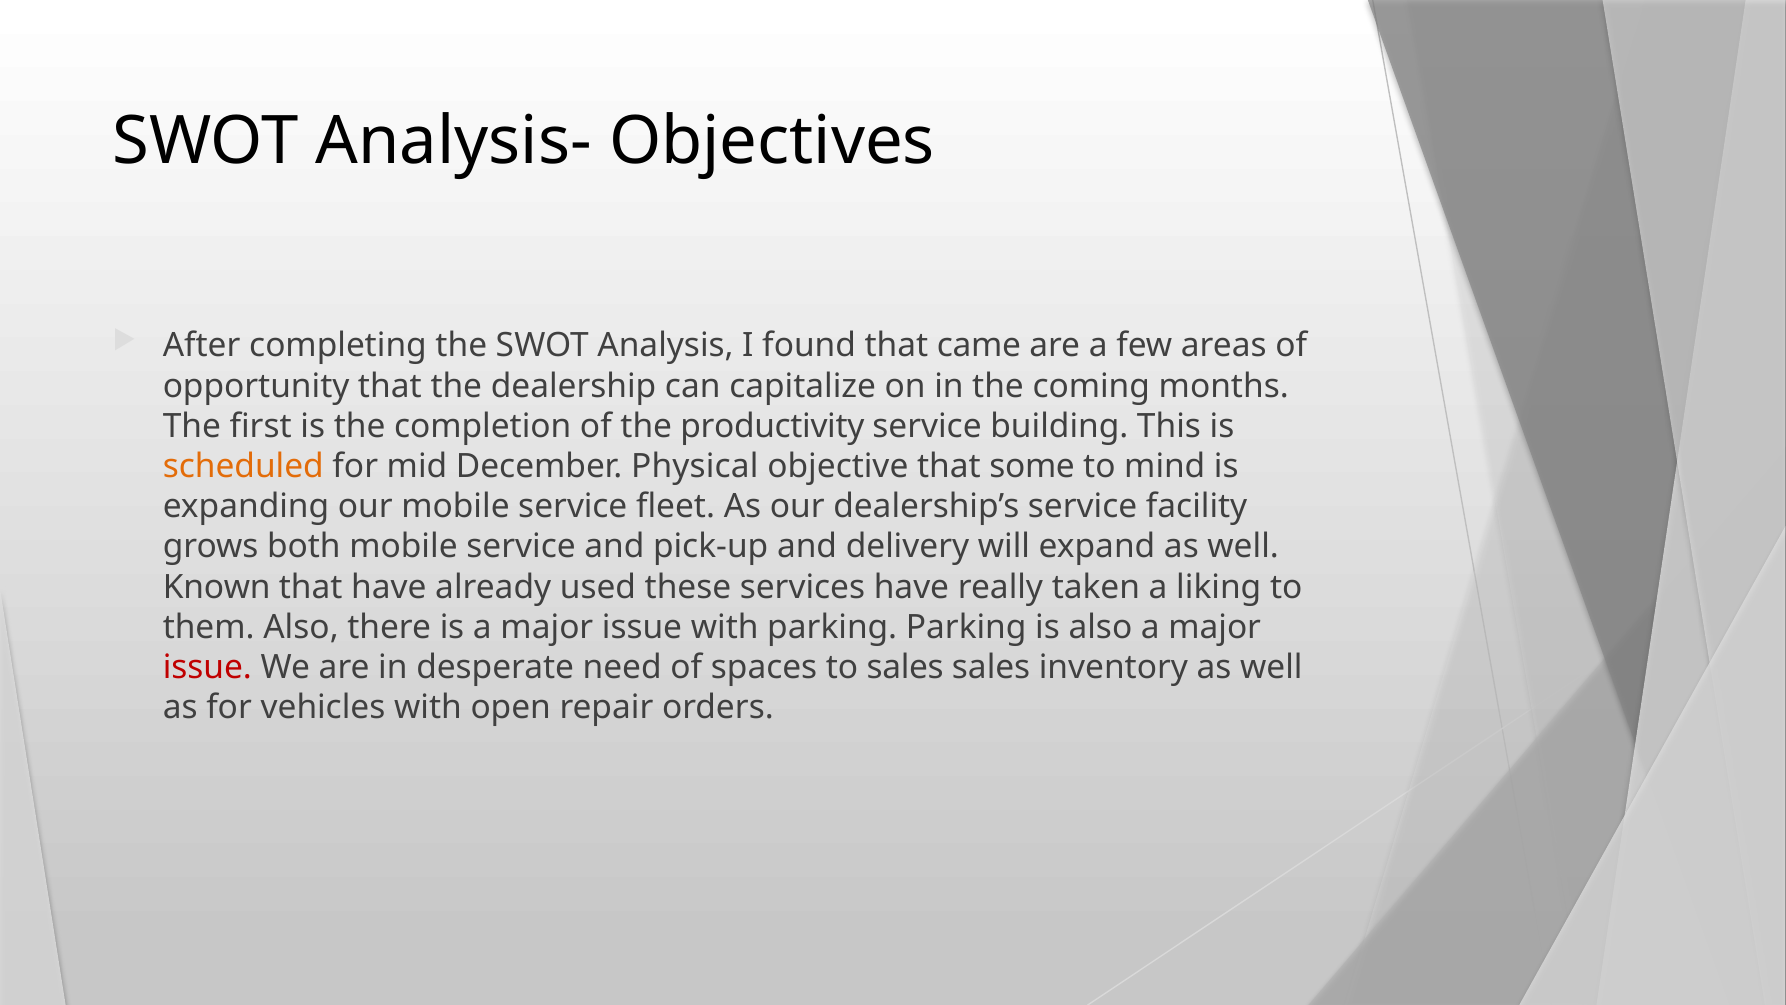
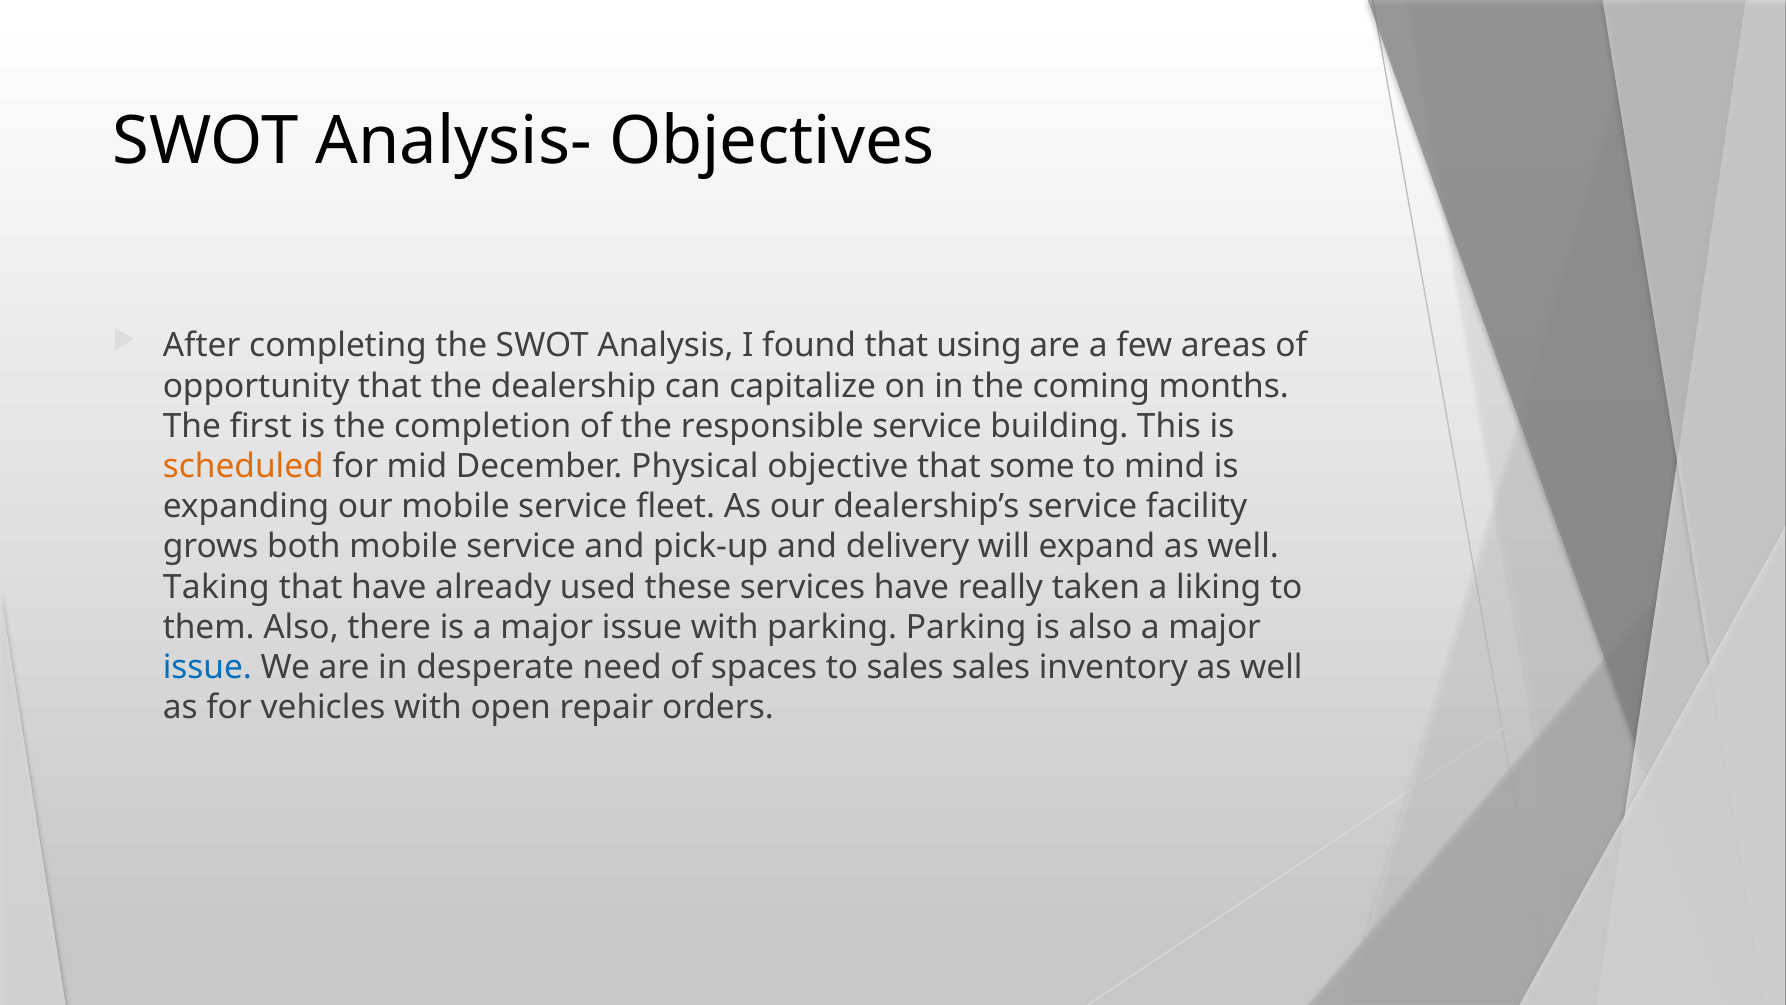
came: came -> using (979, 346)
productivity: productivity -> responsible (772, 426)
Known: Known -> Taking (216, 587)
issue colour: red -> blue (207, 667)
